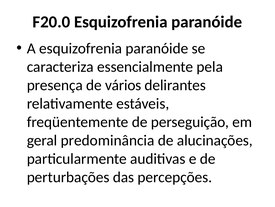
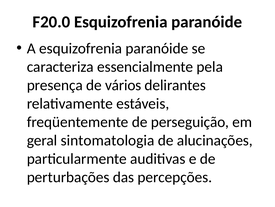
predominância: predominância -> sintomatologia (108, 140)
